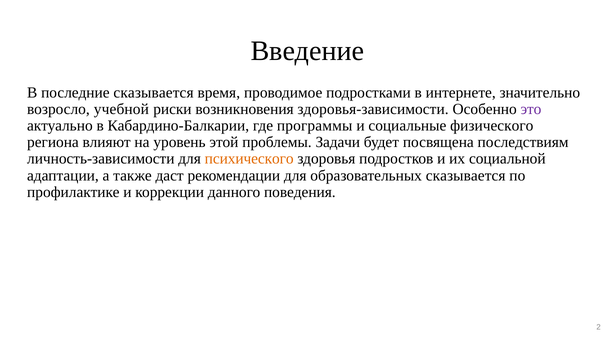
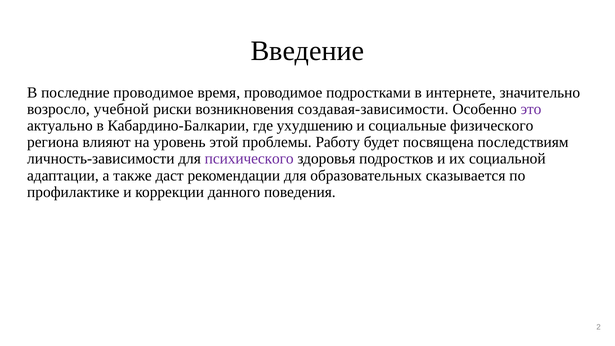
последние сказывается: сказывается -> проводимое (154, 92)
здоровья-зависимости: здоровья-зависимости -> создавая-зависимости (373, 109)
программы: программы -> ухудшению (315, 126)
Задачи: Задачи -> Работу (338, 142)
психического colour: orange -> purple (249, 159)
